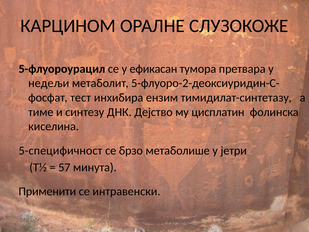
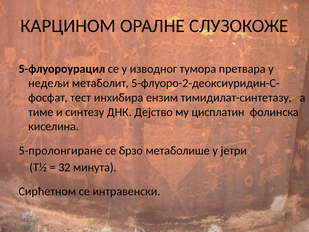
ефикасан: ефикасан -> изводног (153, 69)
5-специфичност: 5-специфичност -> 5-пролонгиране (60, 150)
57: 57 -> 32 (64, 167)
Применити: Применити -> Сирћетном (47, 191)
